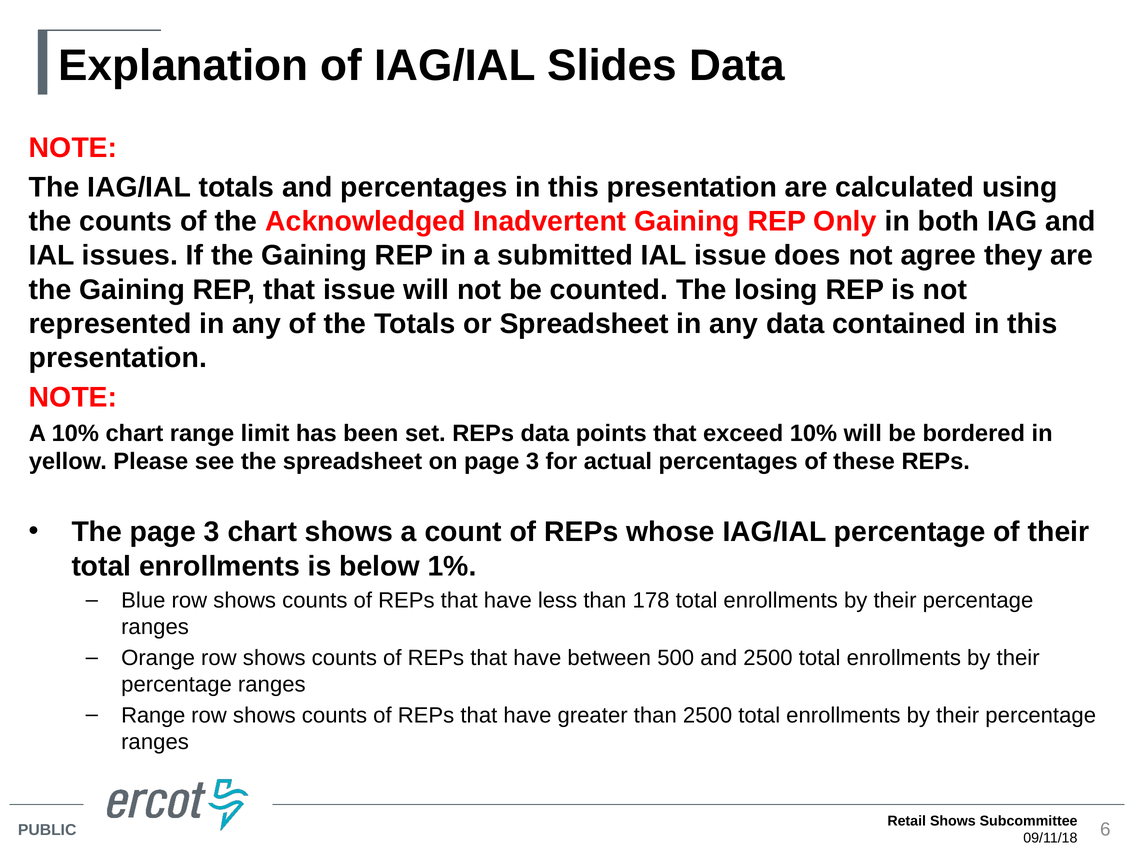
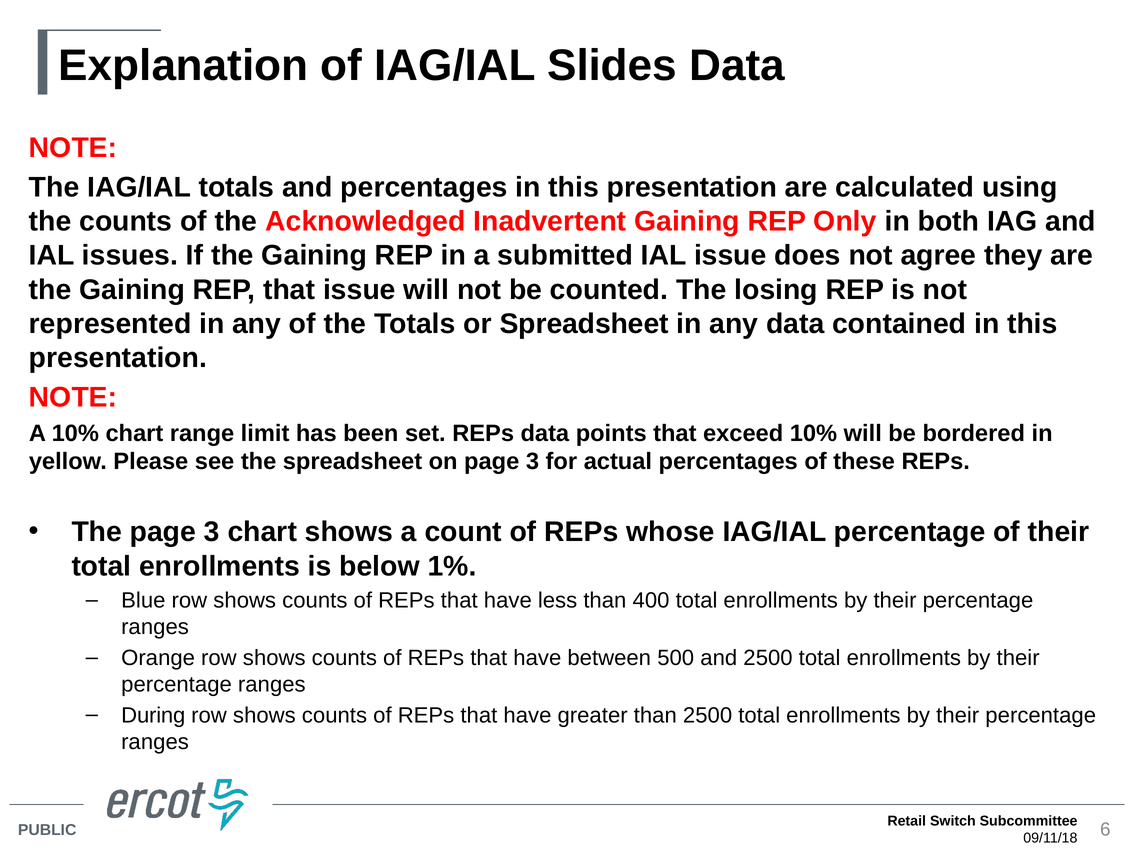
178: 178 -> 400 (651, 600)
Range: Range -> During (153, 715)
Retail Shows: Shows -> Switch (953, 821)
